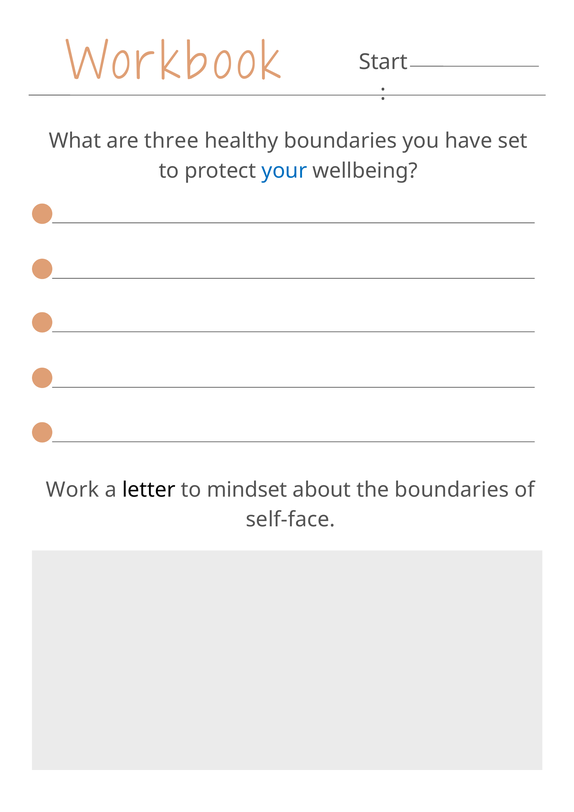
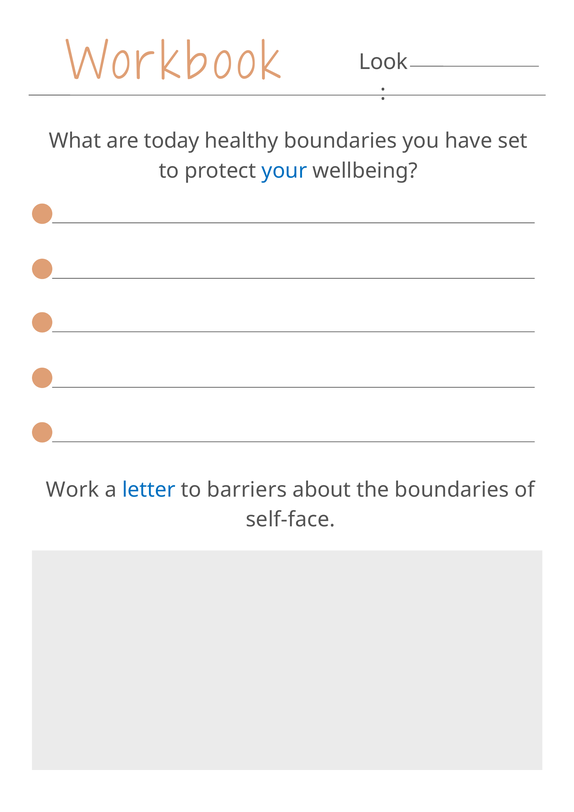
Start: Start -> Look (383, 62)
three: three -> today (172, 141)
letter colour: black -> blue (149, 490)
mindset: mindset -> barriers (247, 490)
